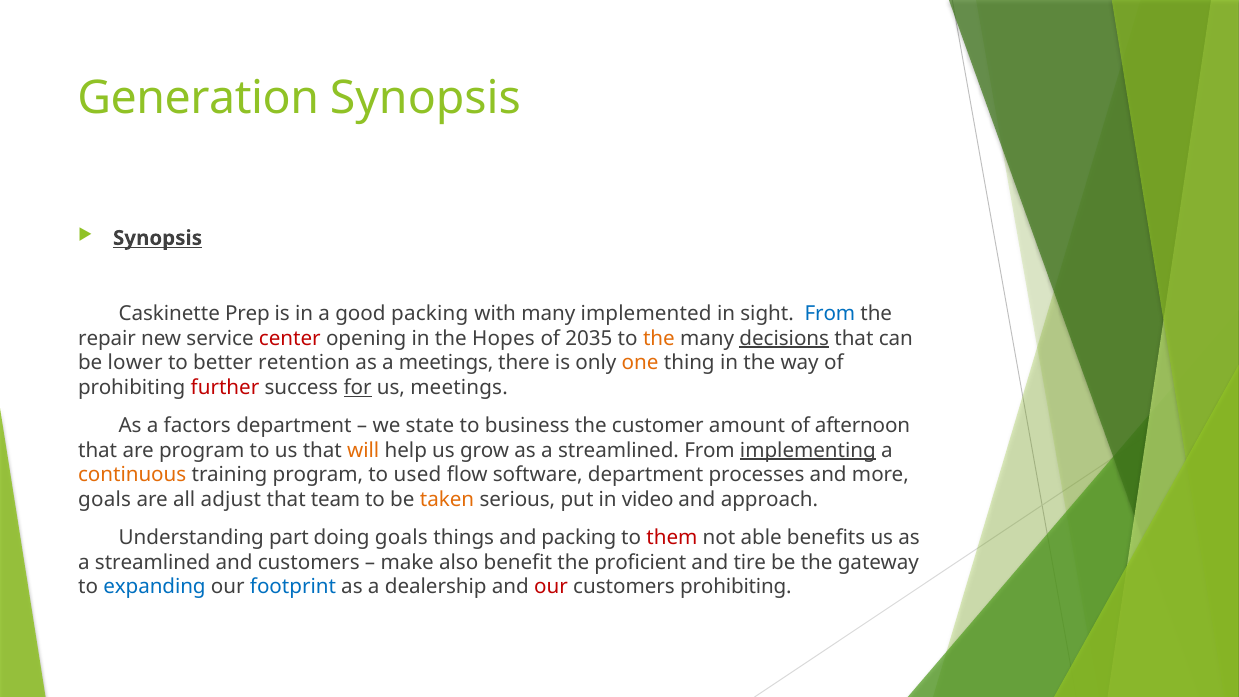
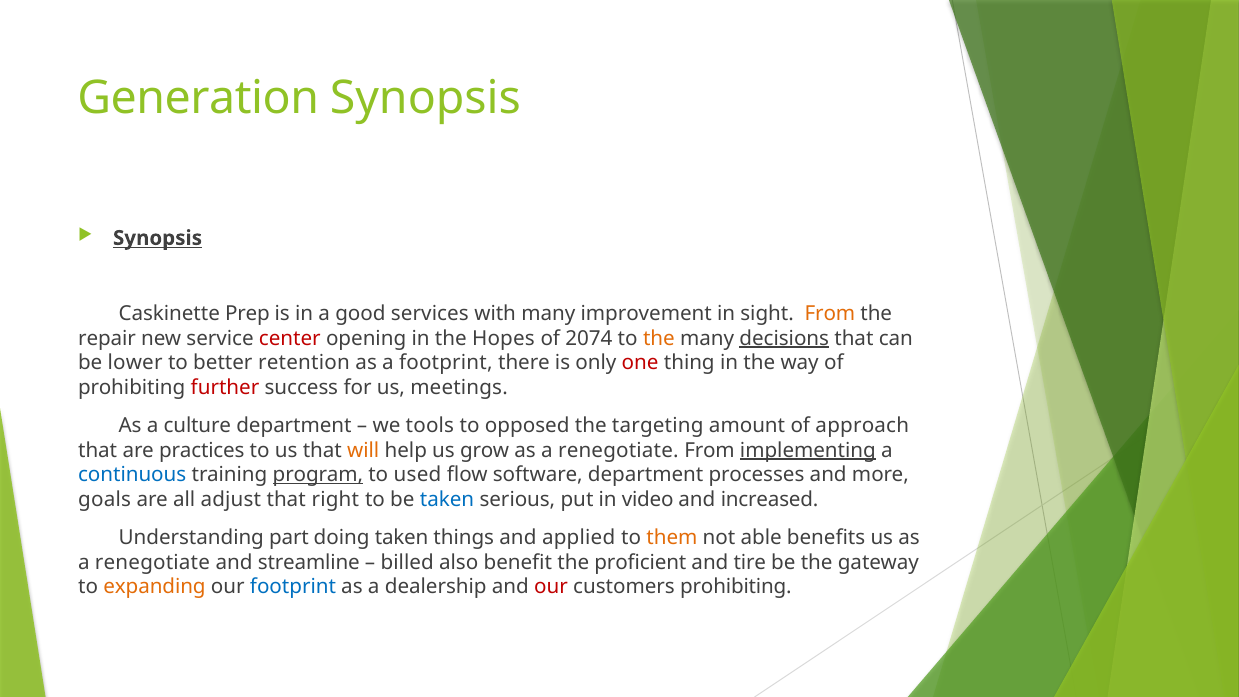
good packing: packing -> services (430, 313)
implemented: implemented -> improvement (646, 313)
From colour: blue -> orange (830, 313)
2035: 2035 -> 2074 (589, 338)
a meetings: meetings -> footprint (446, 363)
one colour: orange -> red (640, 363)
for underline: present -> none (358, 388)
factors: factors -> culture (197, 425)
state: state -> tools (430, 425)
business: business -> opposed (527, 425)
customer: customer -> targeting (658, 425)
afternoon: afternoon -> approach (862, 425)
are program: program -> practices (202, 450)
grow as a streamlined: streamlined -> renegotiate (618, 450)
continuous colour: orange -> blue (132, 475)
program underline: none -> present (318, 475)
team: team -> right (335, 500)
taken colour: orange -> blue (447, 500)
approach: approach -> increased (770, 500)
doing goals: goals -> taken (402, 537)
and packing: packing -> applied (579, 537)
them colour: red -> orange (672, 537)
streamlined: streamlined -> renegotiate (152, 562)
and customers: customers -> streamline (309, 562)
make: make -> billed (407, 562)
expanding colour: blue -> orange (154, 587)
